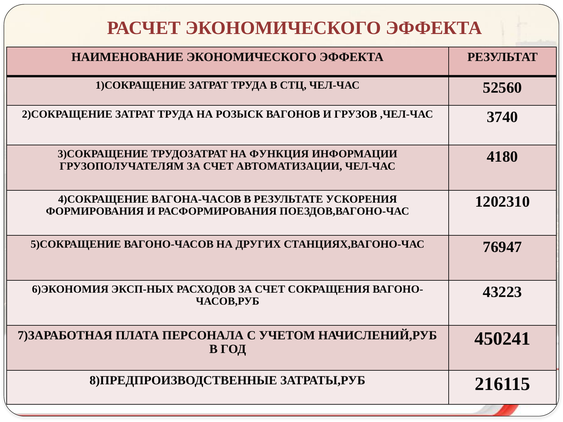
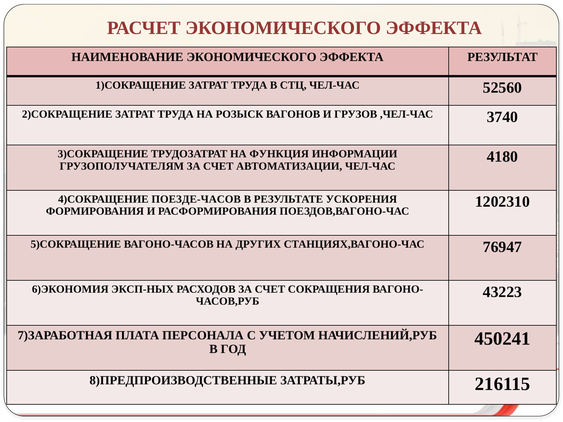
ВАГОНА-ЧАСОВ: ВАГОНА-ЧАСОВ -> ПОЕЗДЕ-ЧАСОВ (196, 199)
